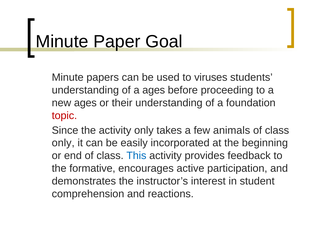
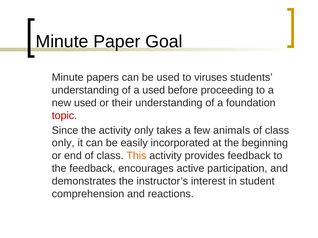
a ages: ages -> used (154, 90)
new ages: ages -> used (85, 103)
This colour: blue -> orange (136, 156)
the formative: formative -> feedback (92, 169)
